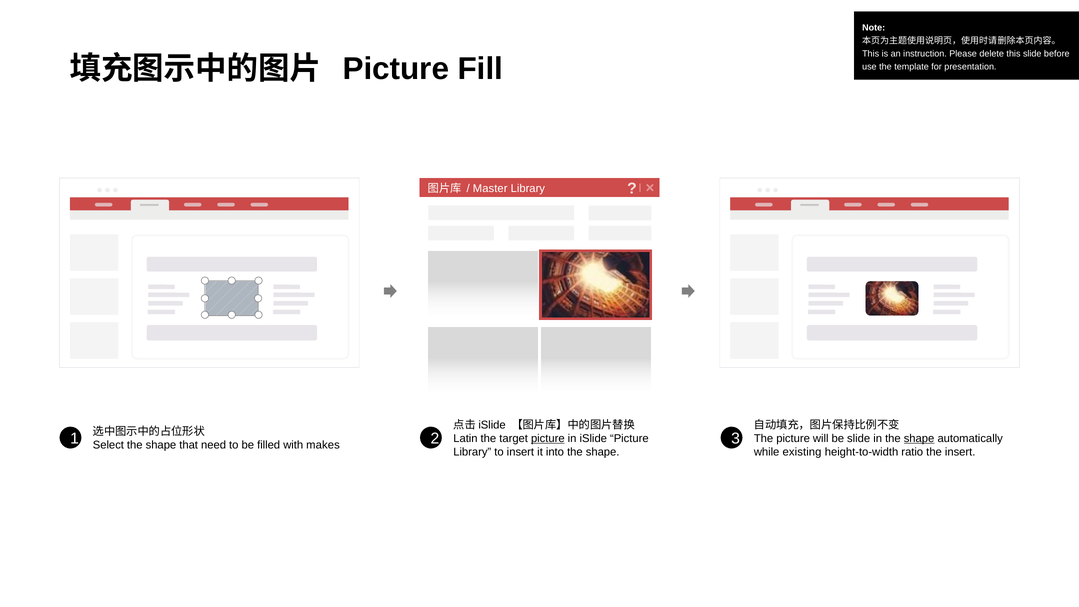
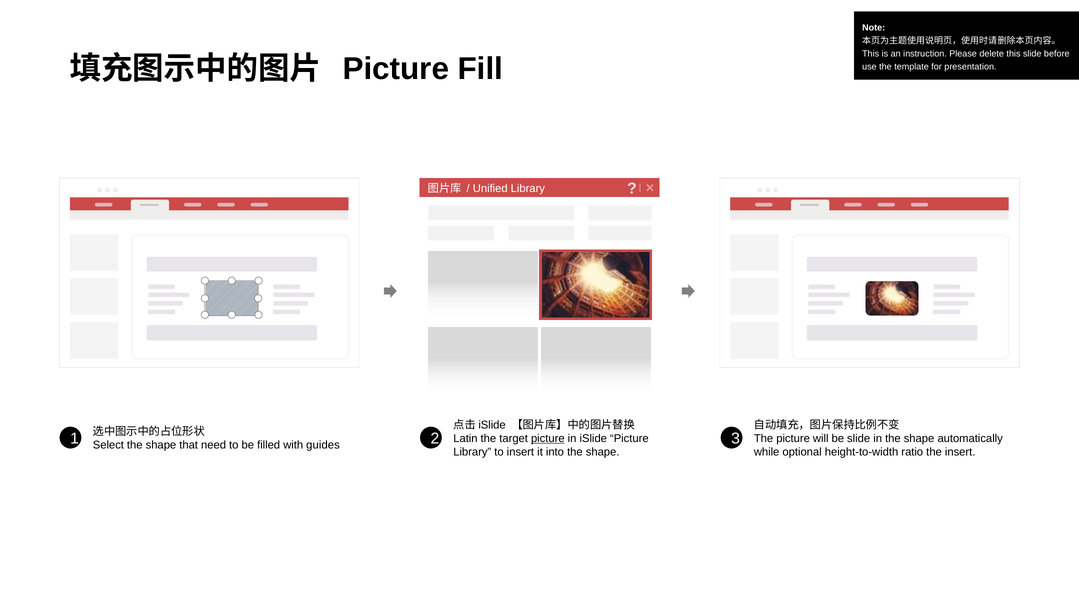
Master: Master -> Unified (490, 188)
shape underline: present -> none (919, 438)
makes: makes -> guides (323, 445)
existing: existing -> optional (802, 452)
